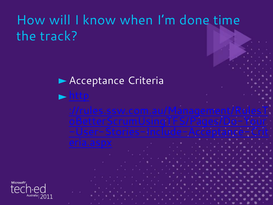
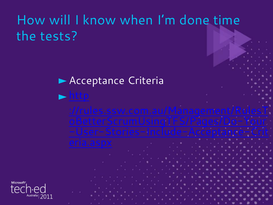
track: track -> tests (59, 36)
